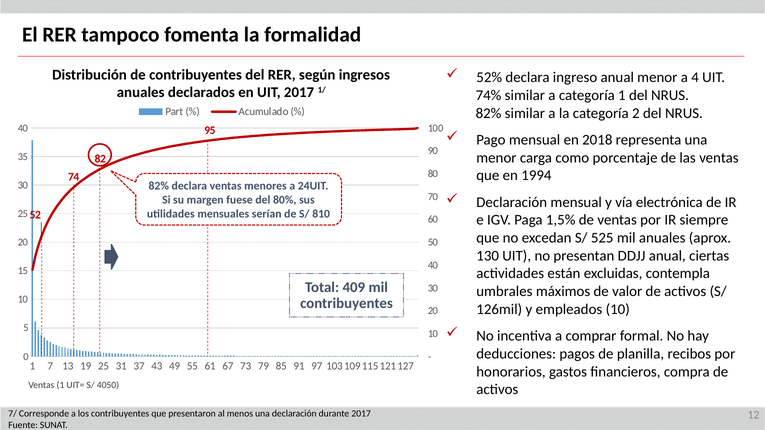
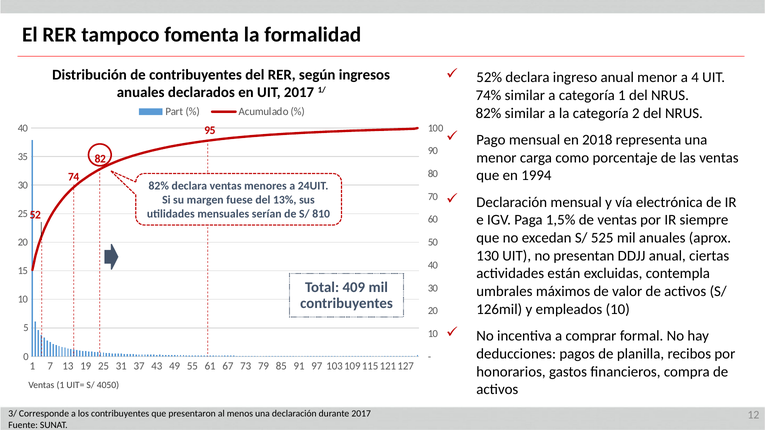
80%: 80% -> 13% (285, 200)
7/: 7/ -> 3/ (13, 414)
